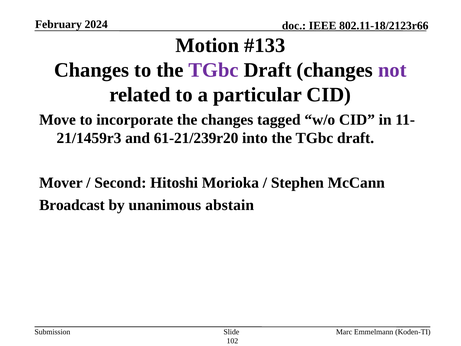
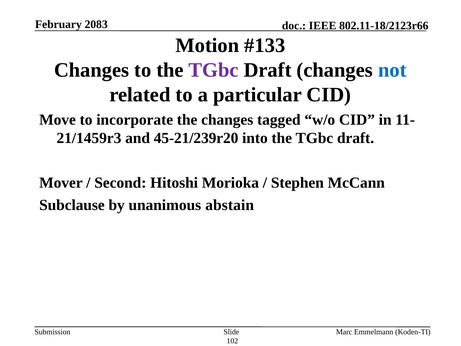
2024: 2024 -> 2083 (96, 24)
not colour: purple -> blue (392, 70)
61-21/239r20: 61-21/239r20 -> 45-21/239r20 (196, 138)
Broadcast: Broadcast -> Subclause (72, 205)
